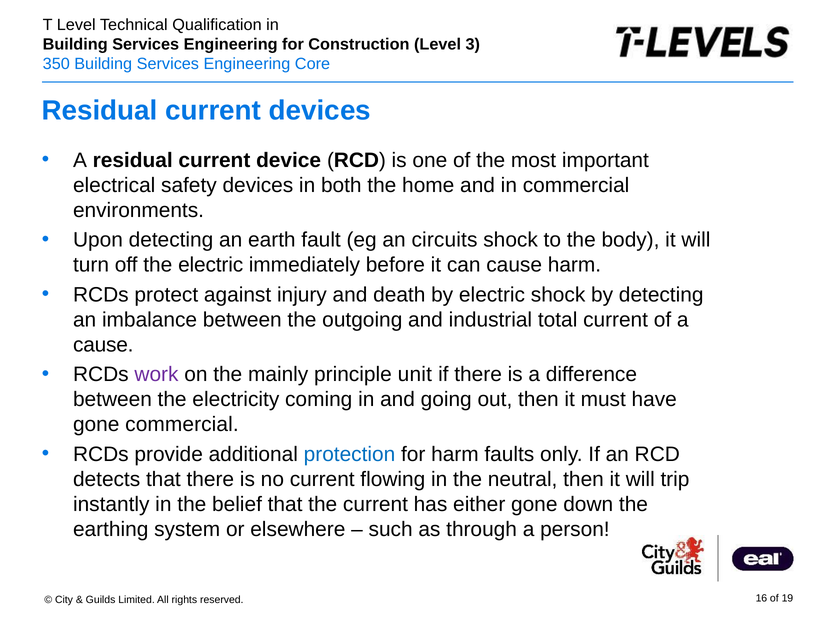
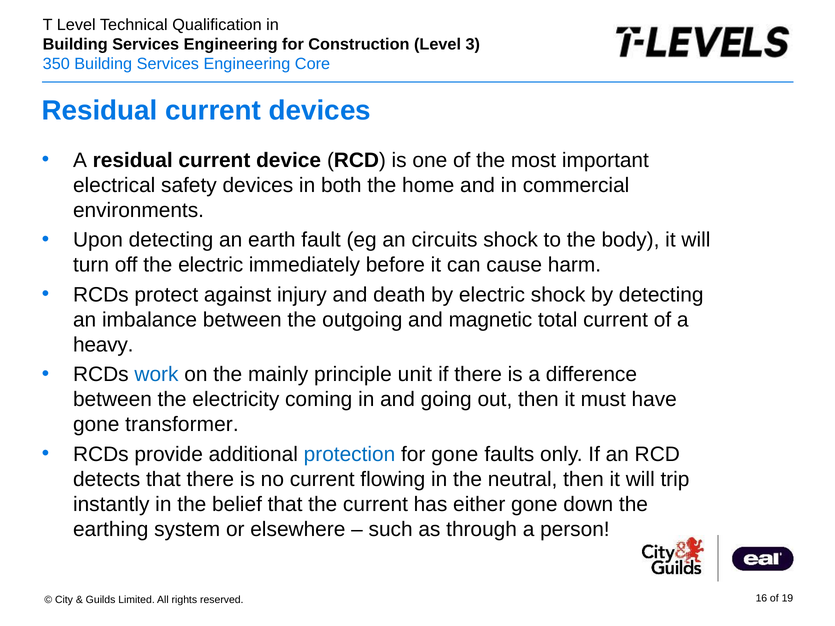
industrial: industrial -> magnetic (491, 320)
cause: cause -> heavy (103, 345)
work colour: purple -> blue (156, 375)
gone commercial: commercial -> transformer (182, 425)
for harm: harm -> gone (455, 454)
